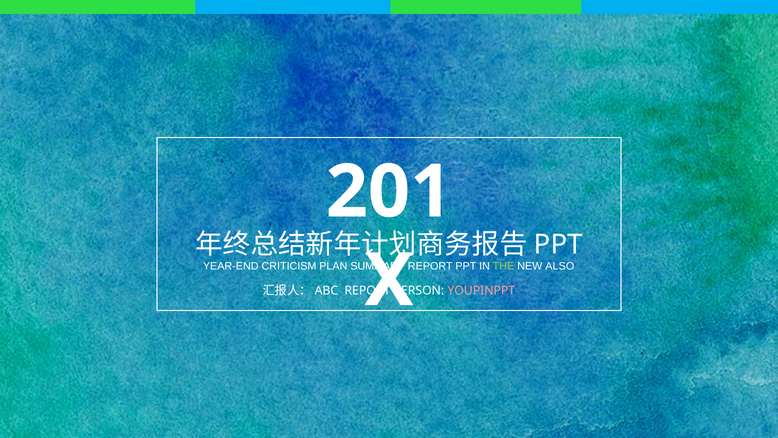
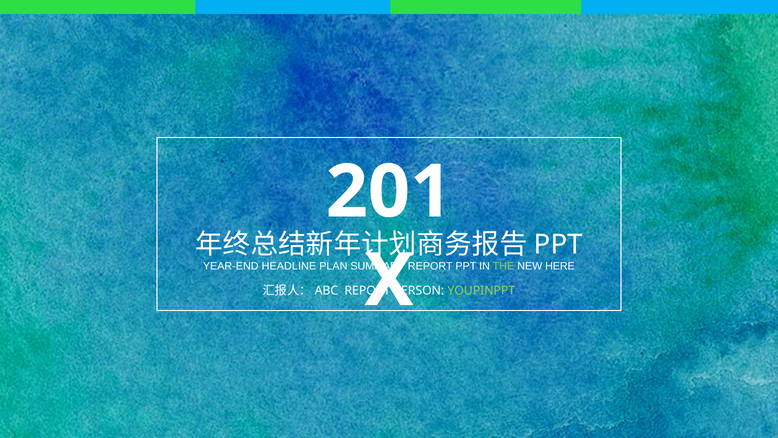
CRITICISM: CRITICISM -> HEADLINE (289, 266)
ALSO: ALSO -> HERE (560, 266)
YOUPINPPT colour: pink -> light green (481, 290)
